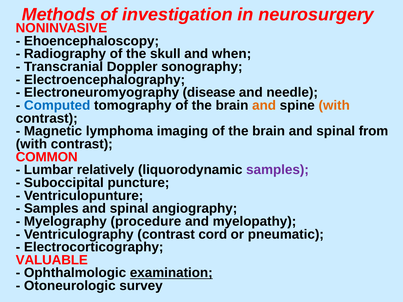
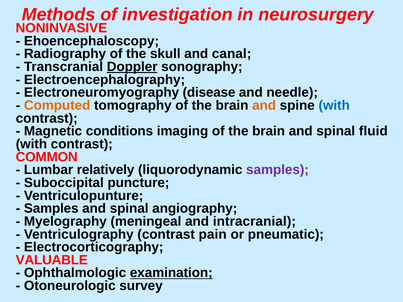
when: when -> canal (232, 54)
Doppler underline: none -> present (132, 67)
Computed colour: blue -> orange (57, 105)
with colour: orange -> blue (334, 105)
lymphoma: lymphoma -> conditions (119, 131)
from: from -> fluid (373, 131)
procedure: procedure -> meningeal (146, 222)
myelopathy: myelopathy -> intracranial (254, 222)
cord: cord -> pain (213, 234)
